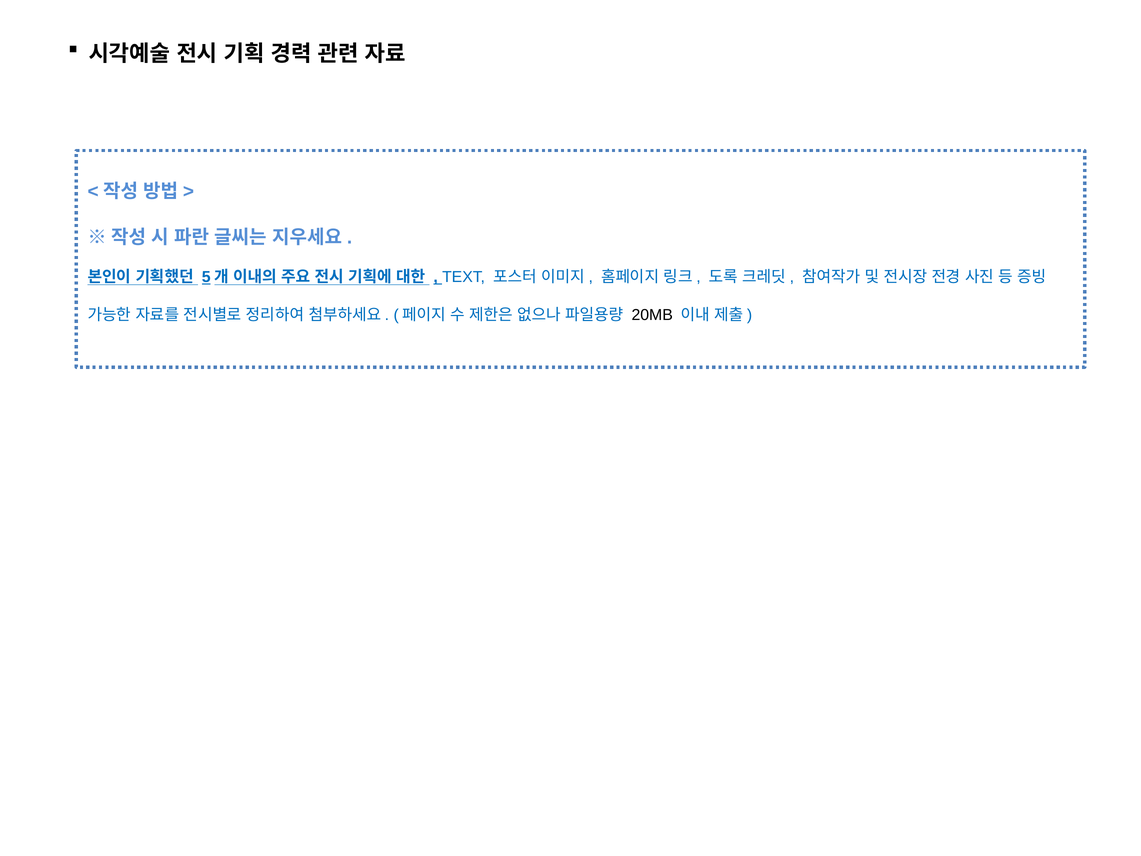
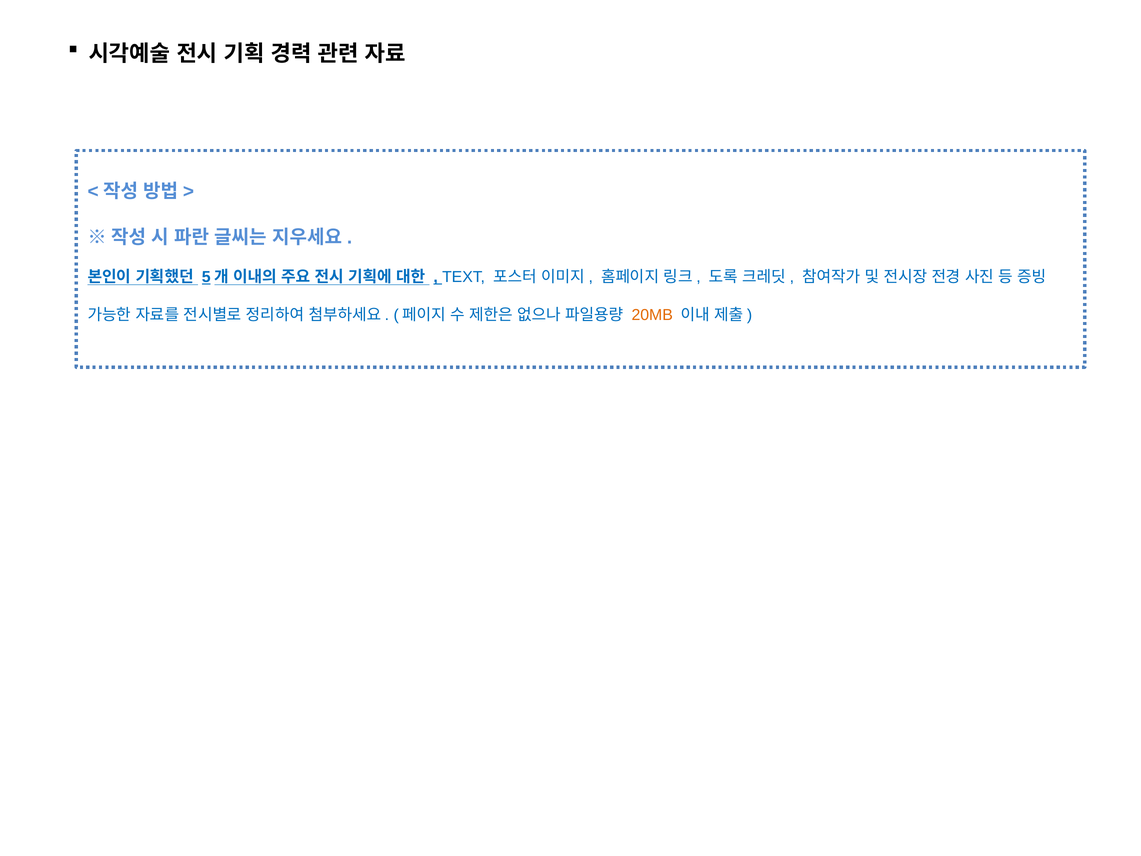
20MB colour: black -> orange (652, 315)
